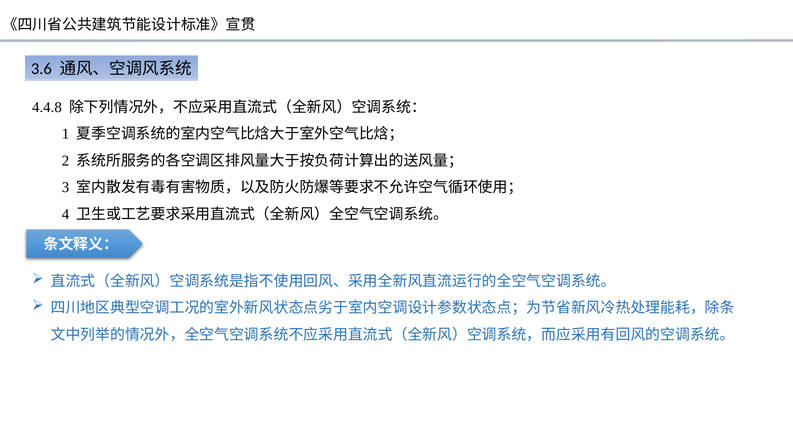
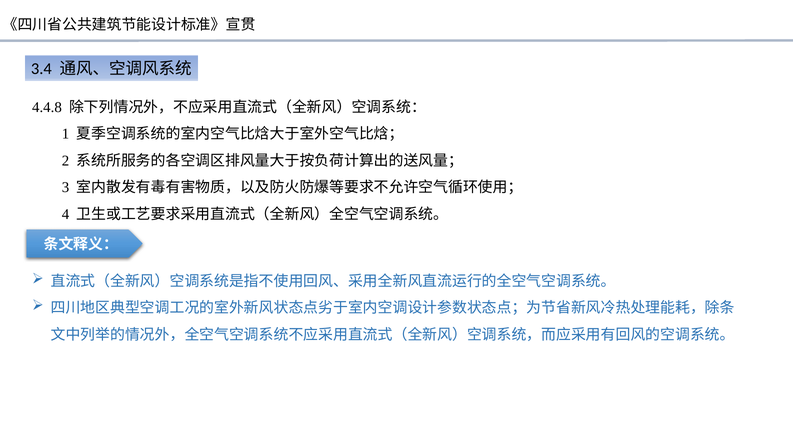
3.6: 3.6 -> 3.4 (41, 69)
